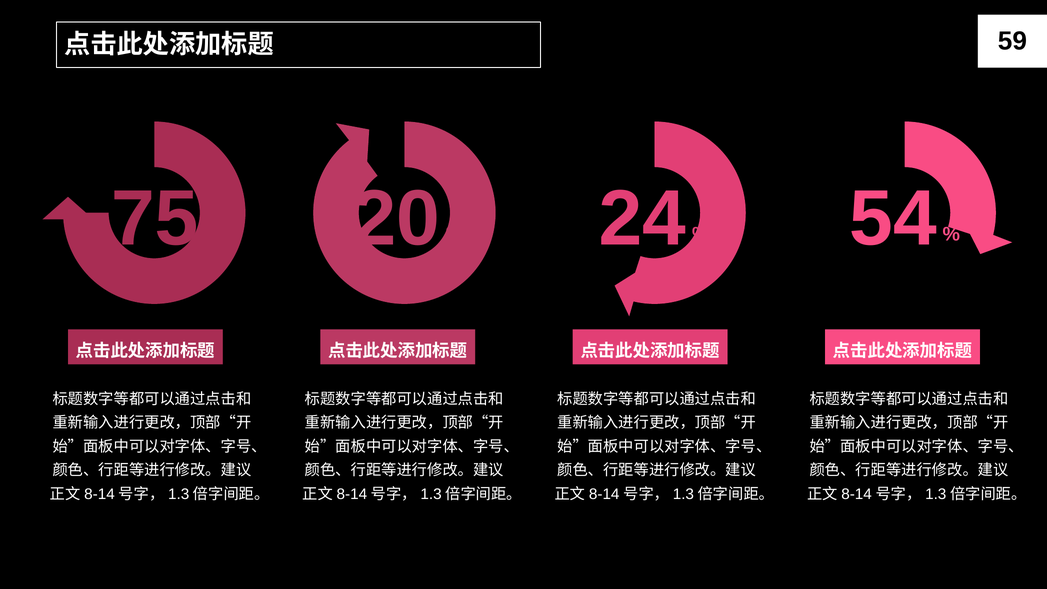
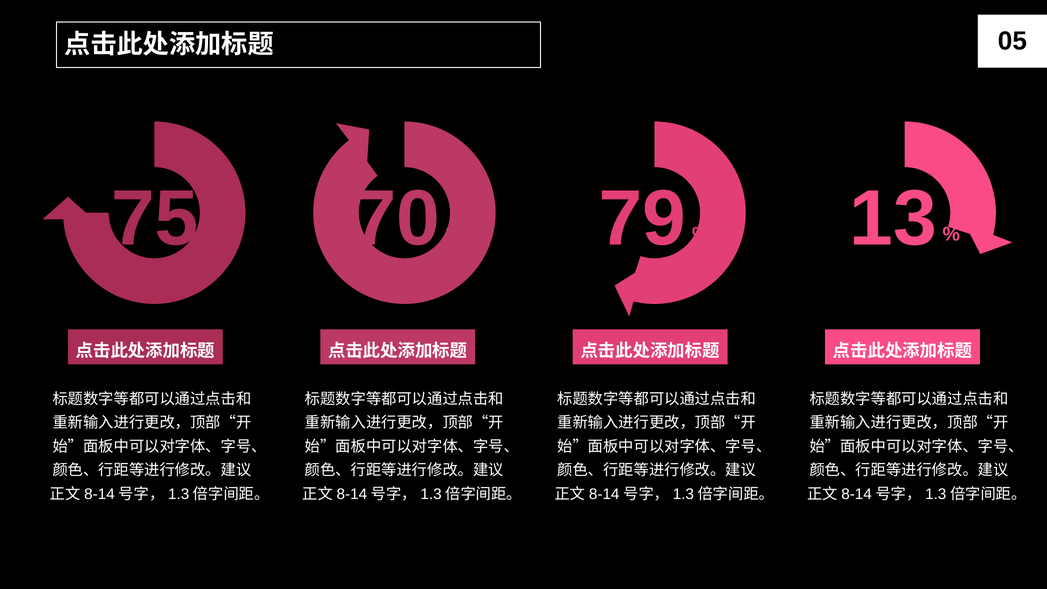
59: 59 -> 05 (1012, 41)
20: 20 -> 70 (396, 219)
24: 24 -> 79 (642, 219)
54: 54 -> 13 (893, 219)
